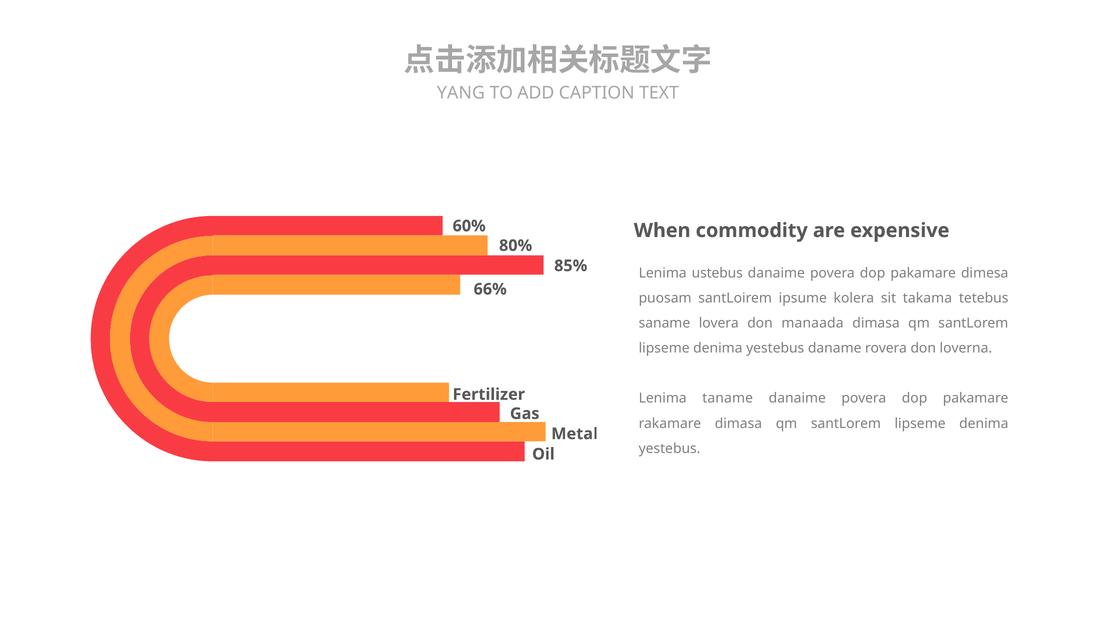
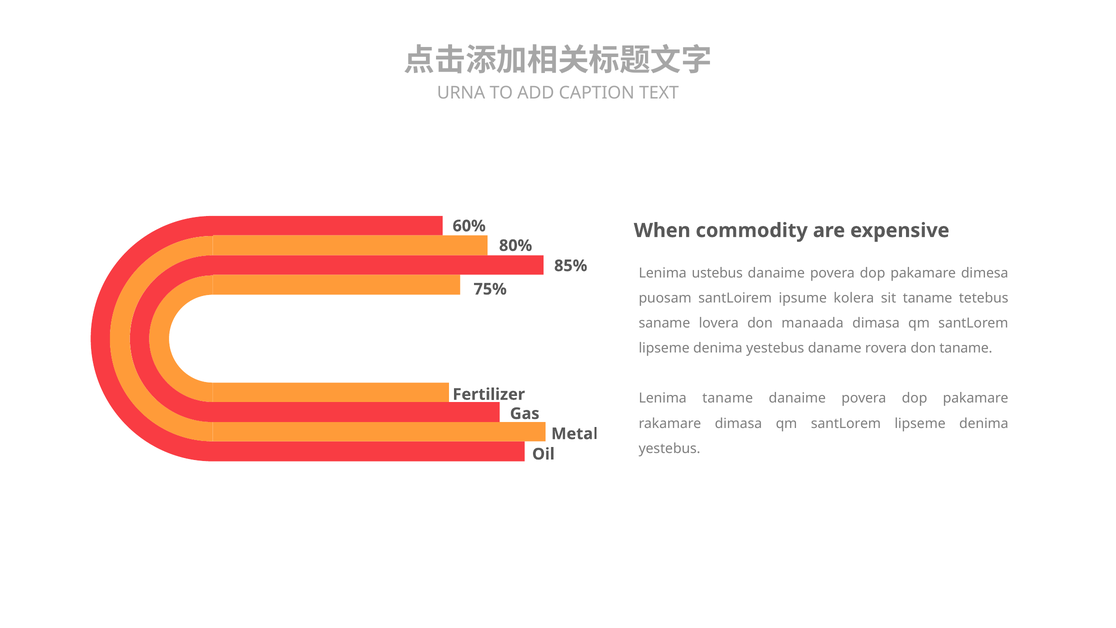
YANG: YANG -> URNA (461, 93)
66%: 66% -> 75% (490, 289)
sit takama: takama -> taname (928, 298)
don loverna: loverna -> taname (966, 348)
